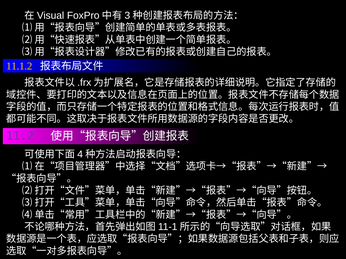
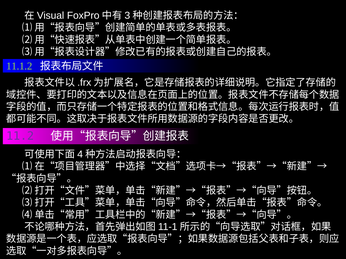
11.1.2 colour: yellow -> light green (19, 66)
